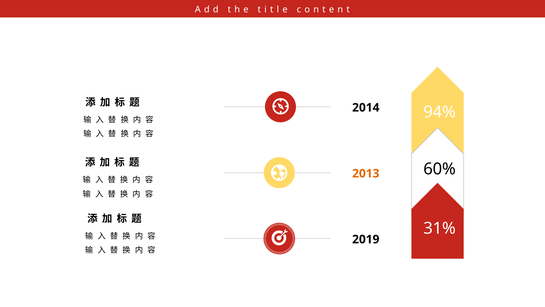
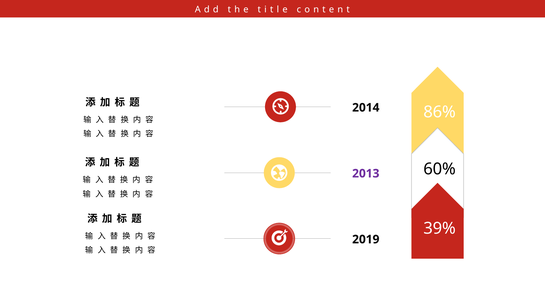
94%: 94% -> 86% (440, 112)
2013 colour: orange -> purple (366, 173)
31%: 31% -> 39% (440, 228)
